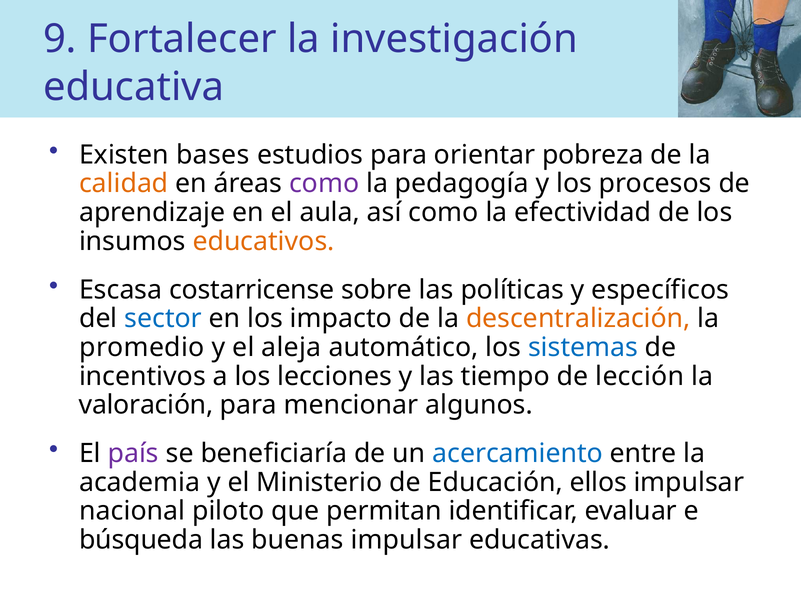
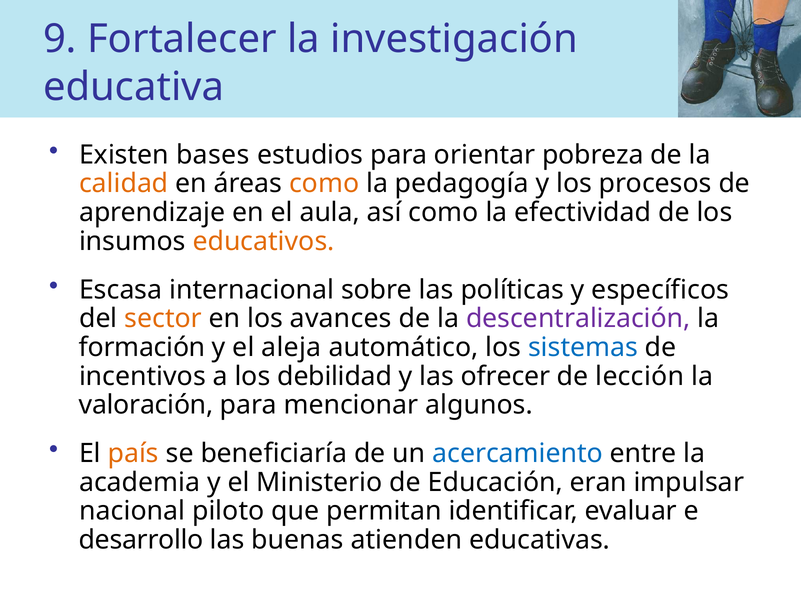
como colour: purple -> orange (324, 184)
costarricense: costarricense -> internacional (252, 290)
sector colour: blue -> orange (163, 318)
impacto: impacto -> avances (341, 318)
descentralización colour: orange -> purple (578, 318)
promedio: promedio -> formación (142, 347)
lecciones: lecciones -> debilidad (335, 376)
tiempo: tiempo -> ofrecer (506, 376)
país colour: purple -> orange (133, 453)
ellos: ellos -> eran (598, 482)
búsqueda: búsqueda -> desarrollo (141, 540)
buenas impulsar: impulsar -> atienden (406, 540)
